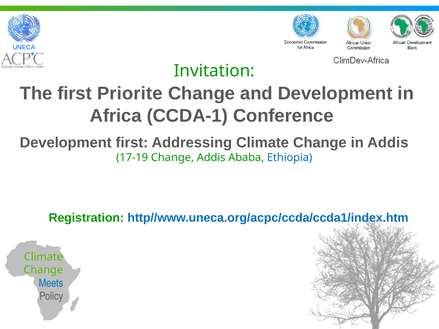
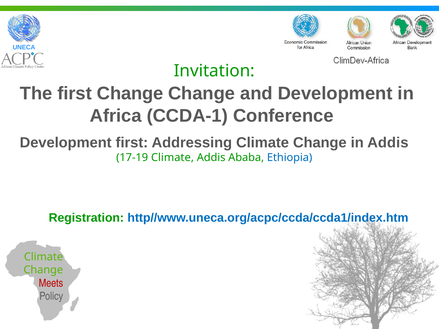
first Priorite: Priorite -> Change (130, 94)
17-19 Change: Change -> Climate (172, 158)
Meets colour: blue -> red (51, 283)
